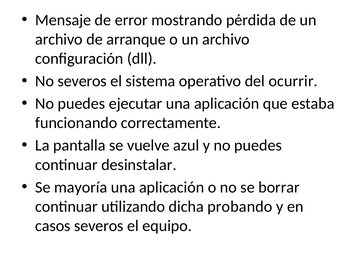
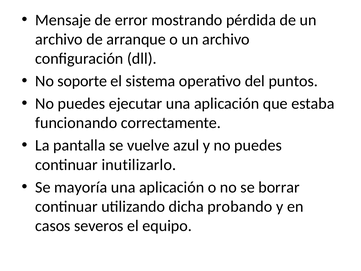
No severos: severos -> soporte (82, 81)
ocurrir: ocurrir -> puntos (293, 81)
desinstalar: desinstalar -> inutilizarlo (139, 165)
